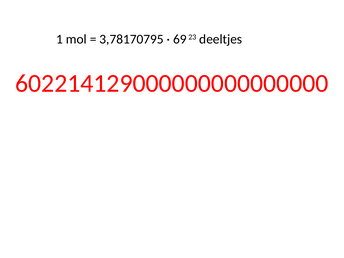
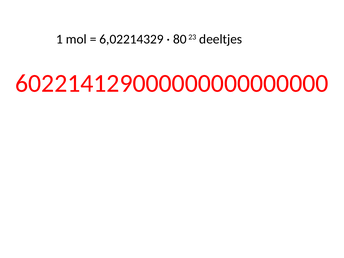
3,78170795: 3,78170795 -> 6,02214329 (132, 39)
69: 69 -> 80 (180, 39)
